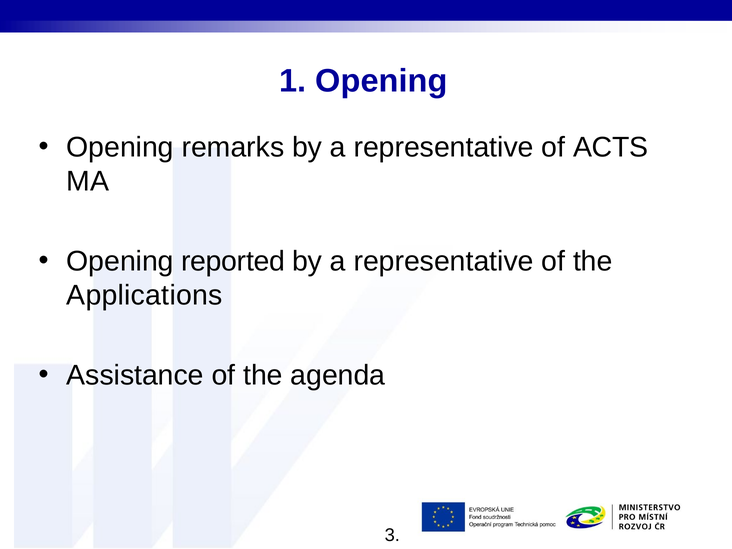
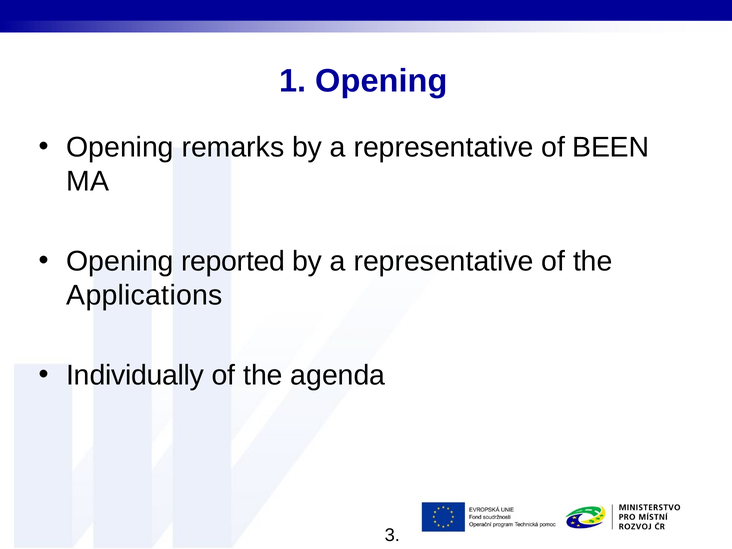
ACTS: ACTS -> BEEN (611, 147)
Assistance: Assistance -> Individually (135, 375)
